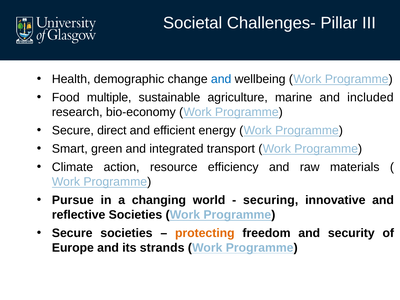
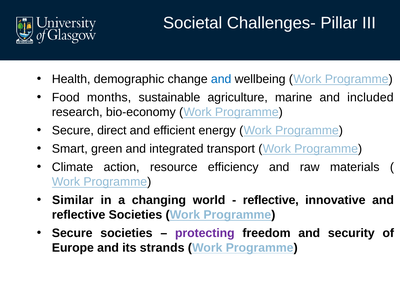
multiple: multiple -> months (109, 97)
Pursue: Pursue -> Similar (73, 200)
securing: securing -> reflective (271, 200)
protecting colour: orange -> purple (205, 233)
